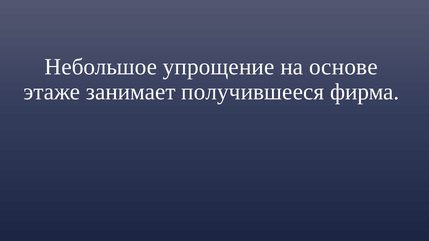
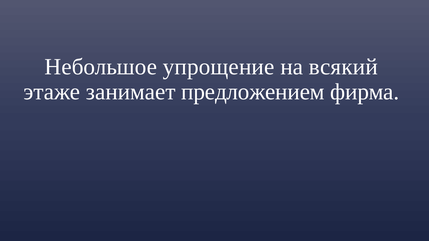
основе: основе -> всякий (344, 67)
получившееся: получившееся -> предложением (253, 92)
